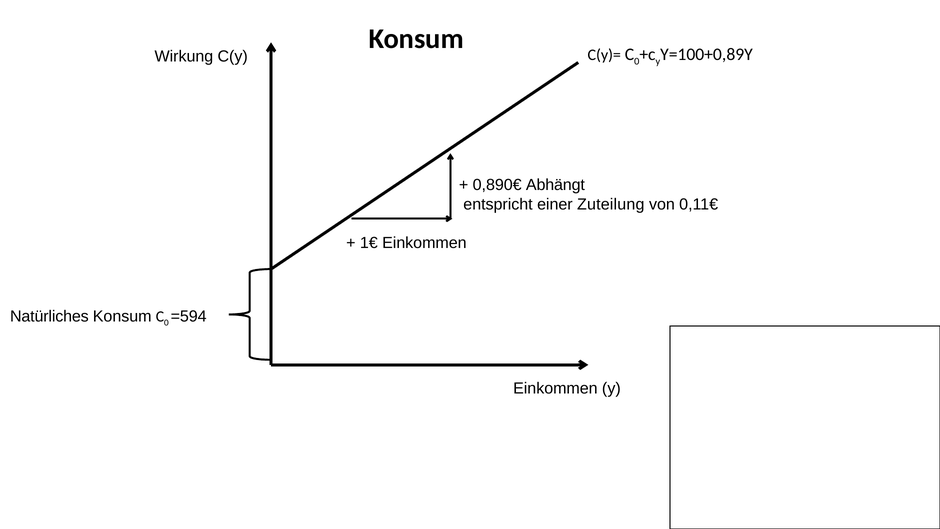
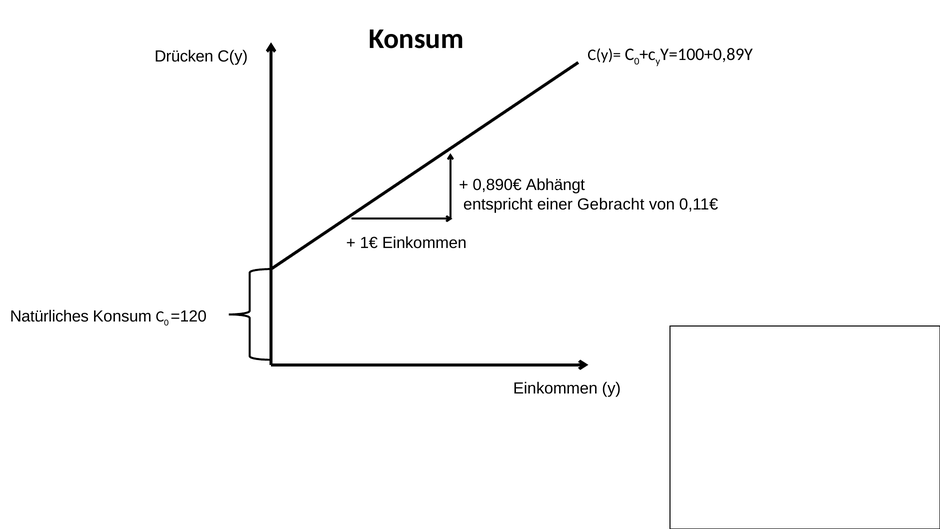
Wirkung: Wirkung -> Drücken (184, 56)
Zuteilung: Zuteilung -> Gebracht (611, 204)
=594: =594 -> =120 (189, 316)
